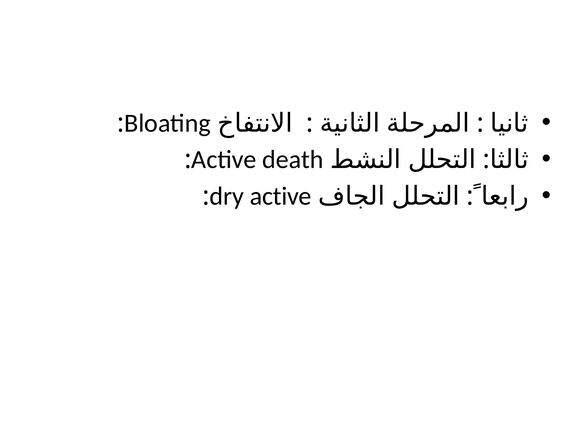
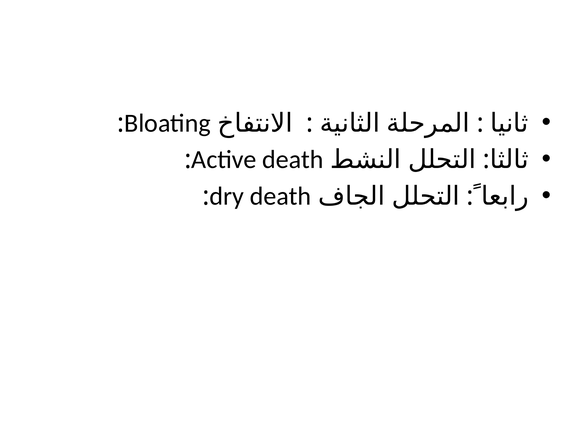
dry active: active -> death (281, 196)
